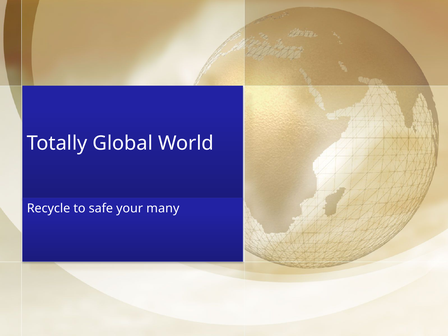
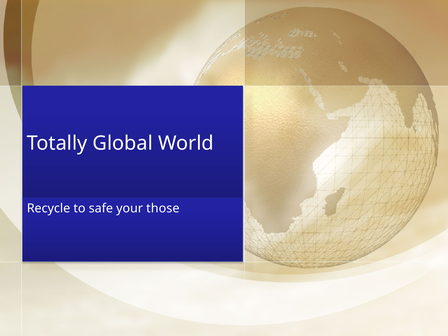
many: many -> those (163, 208)
